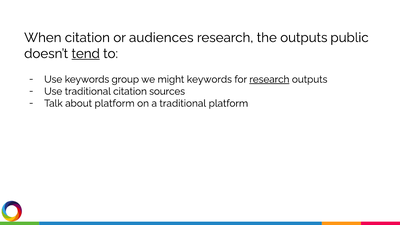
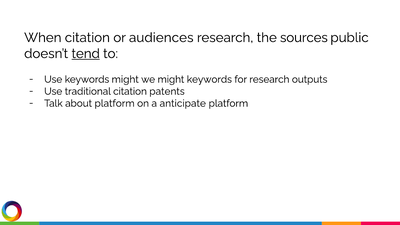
the outputs: outputs -> sources (304, 38)
keywords group: group -> might (125, 79)
research underline: present -> none (269, 79)
sources: sources -> patents (167, 91)
a traditional: traditional -> anticipate (183, 103)
